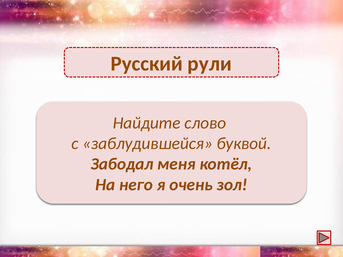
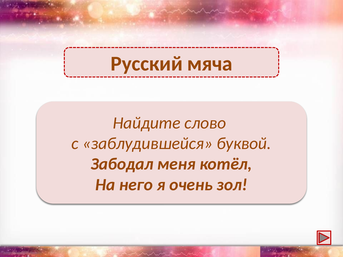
рули: рули -> мяча (210, 64)
